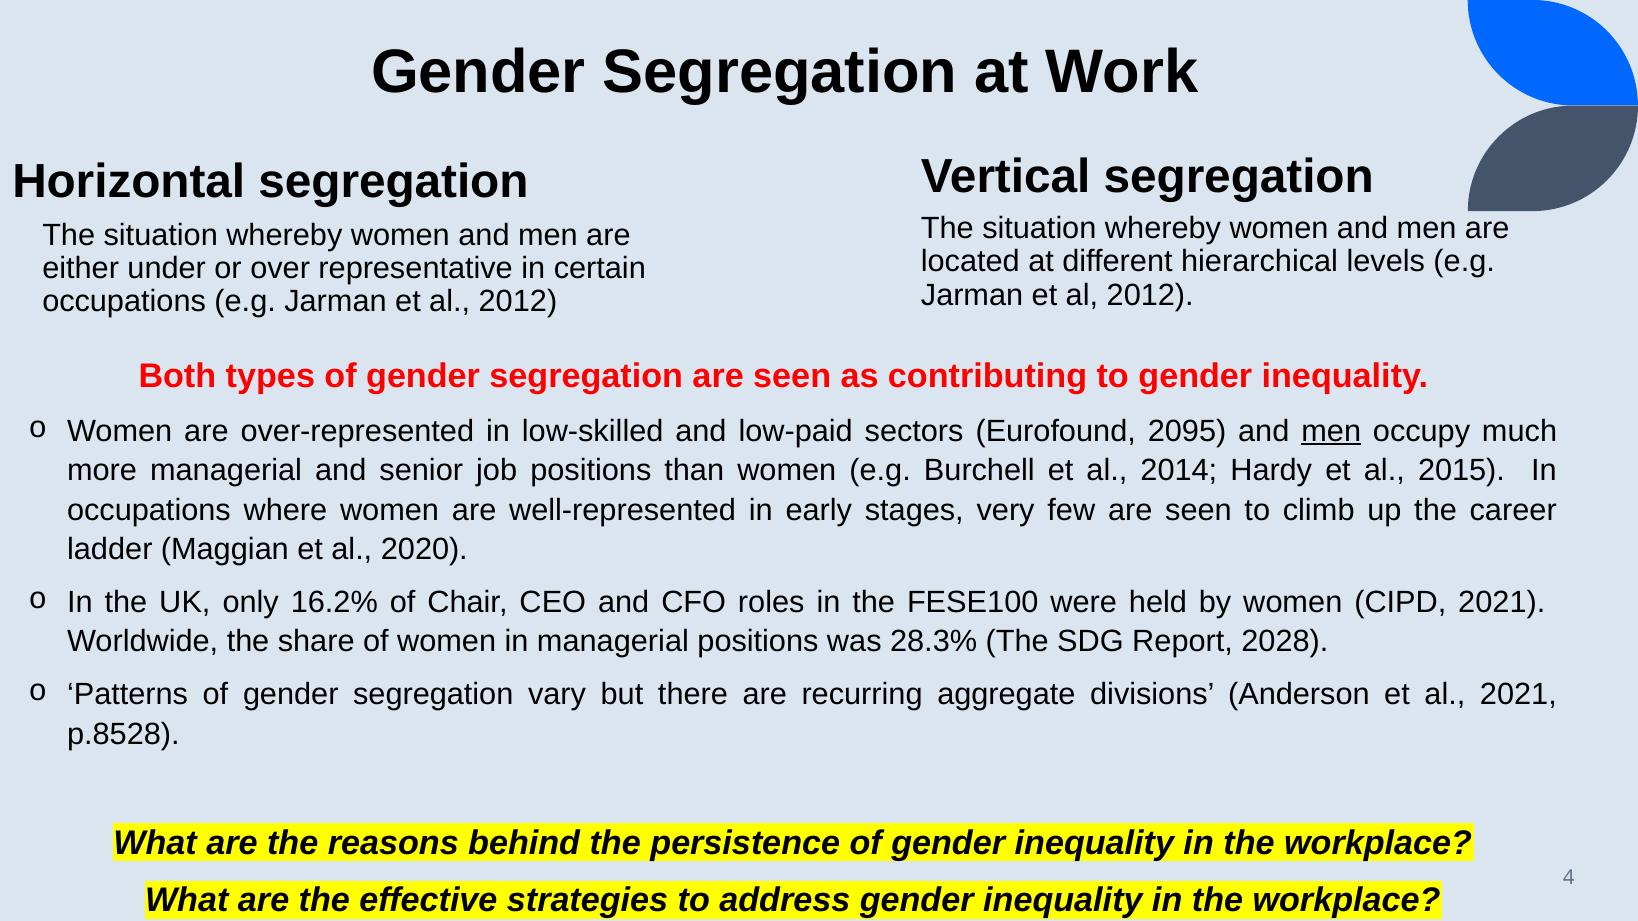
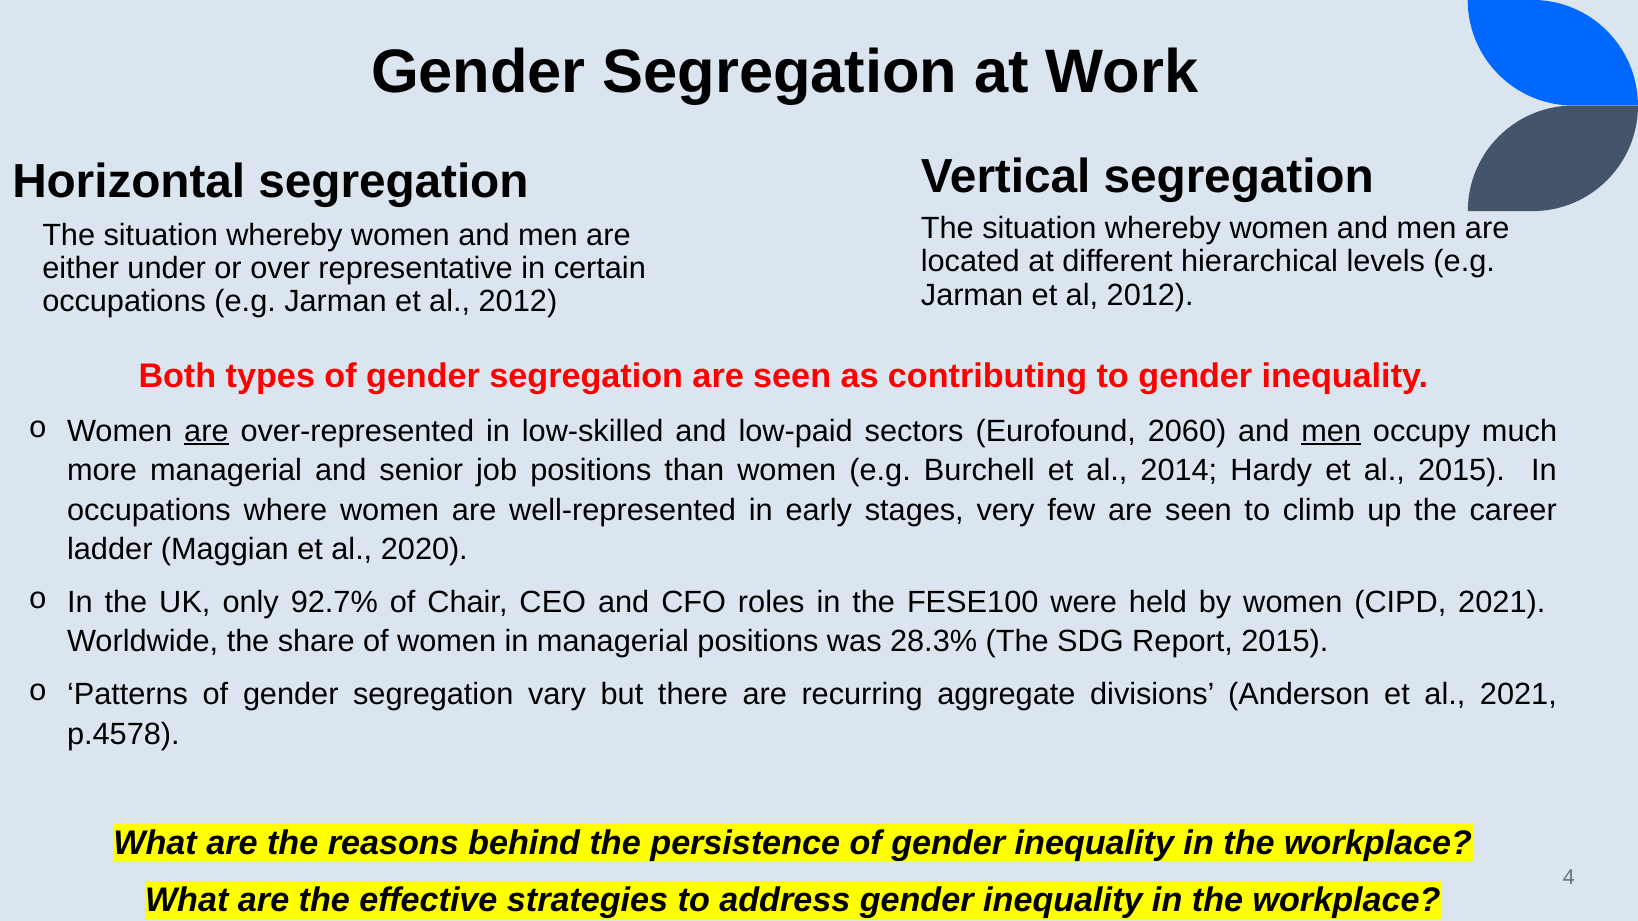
are underline: none -> present (206, 431)
2095: 2095 -> 2060 (1187, 431)
16.2%: 16.2% -> 92.7% (334, 603)
Report 2028: 2028 -> 2015 (1285, 642)
p.8528: p.8528 -> p.4578 (123, 735)
